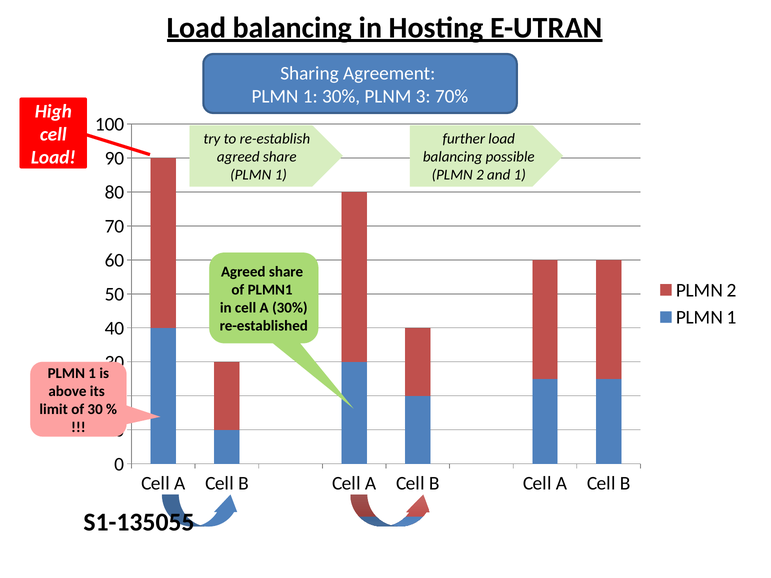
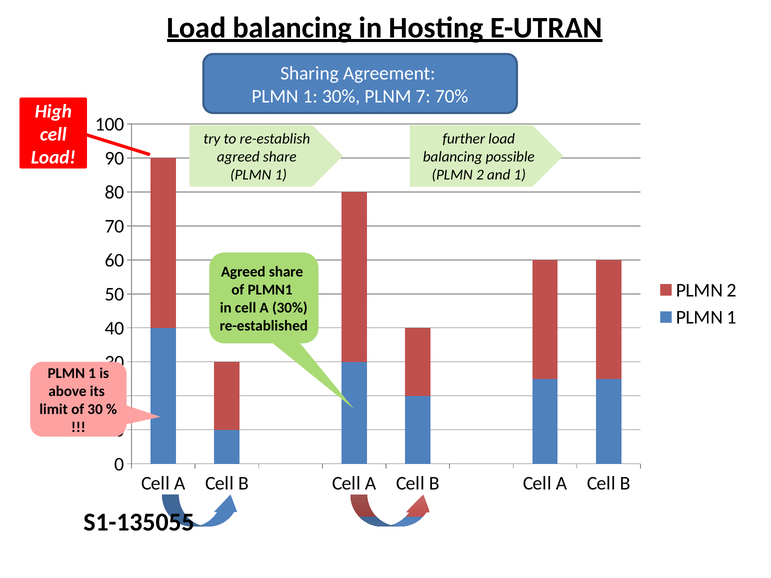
3: 3 -> 7 (423, 96)
